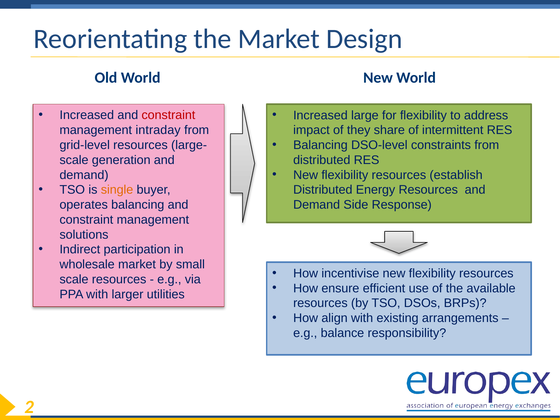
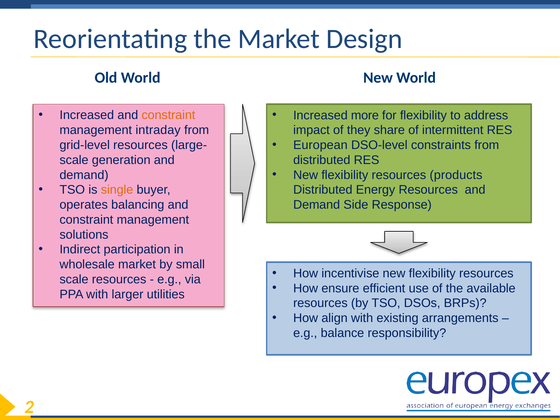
constraint colour: red -> orange (168, 115)
large: large -> more (365, 115)
Balancing: Balancing -> European (320, 145)
establish: establish -> products (456, 175)
